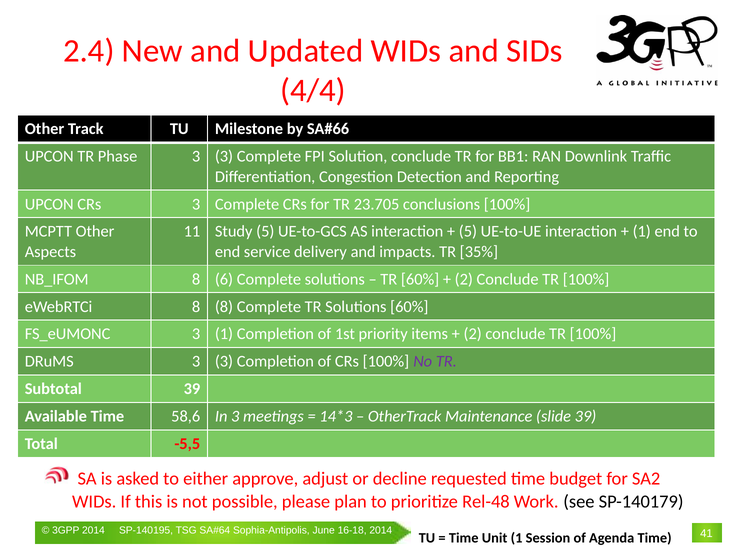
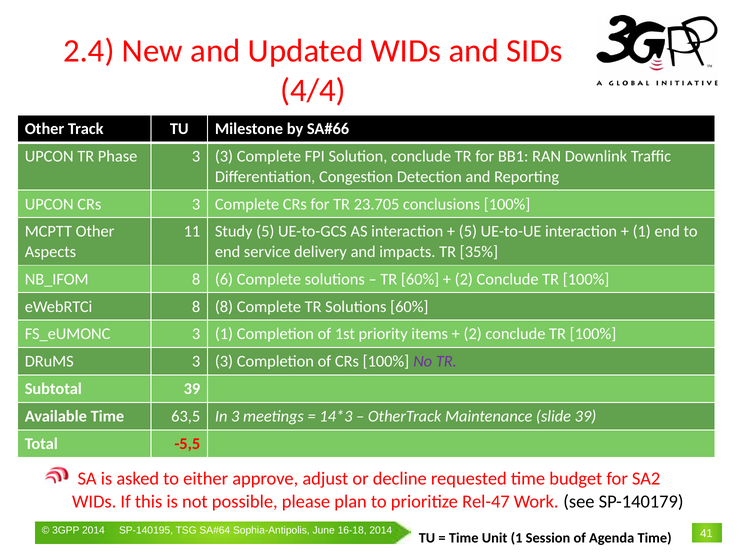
58,6: 58,6 -> 63,5 (186, 417)
Rel-48: Rel-48 -> Rel-47 (486, 502)
